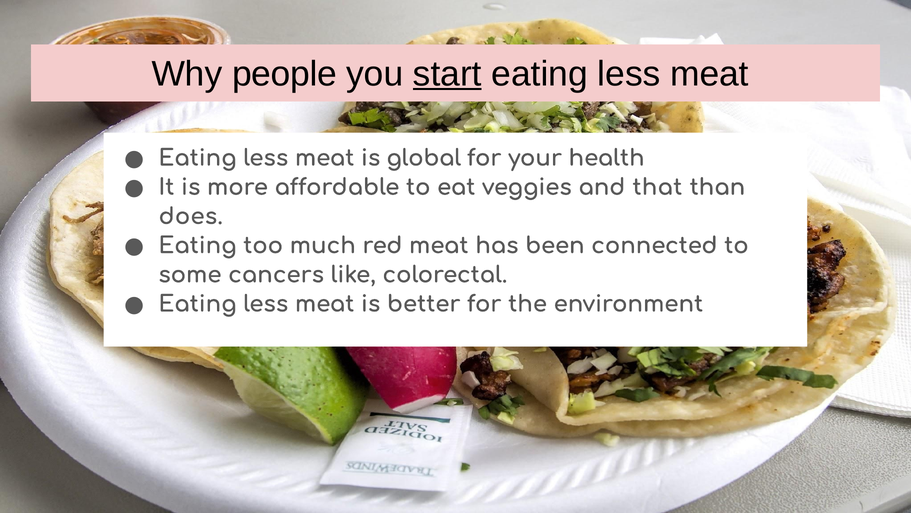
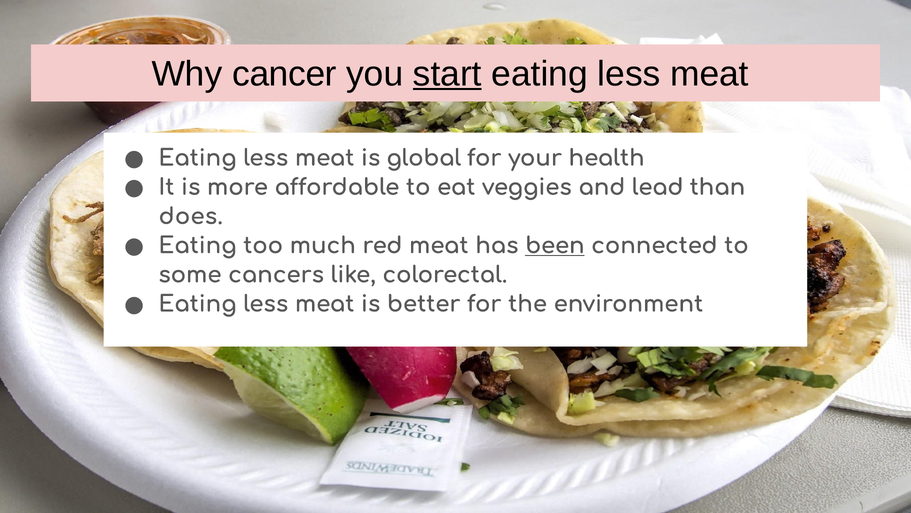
people: people -> cancer (284, 74)
that: that -> lead (658, 187)
been underline: none -> present (555, 245)
